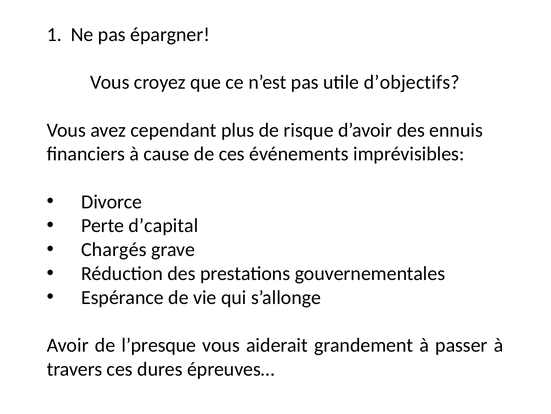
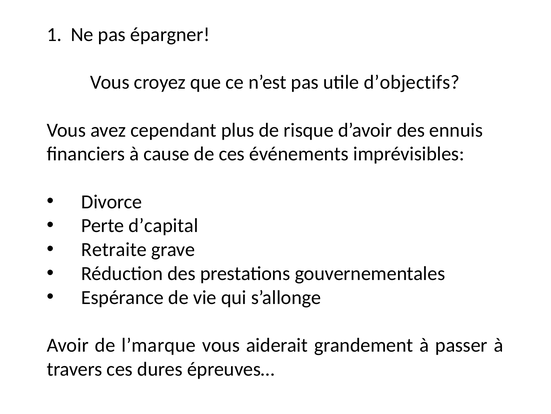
Chargés: Chargés -> Retraite (114, 249)
l’presque: l’presque -> l’marque (159, 345)
